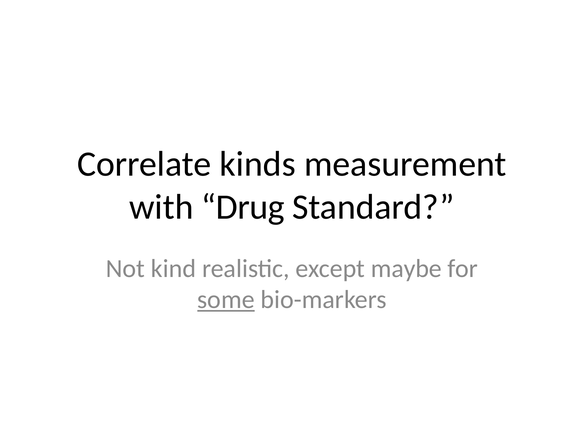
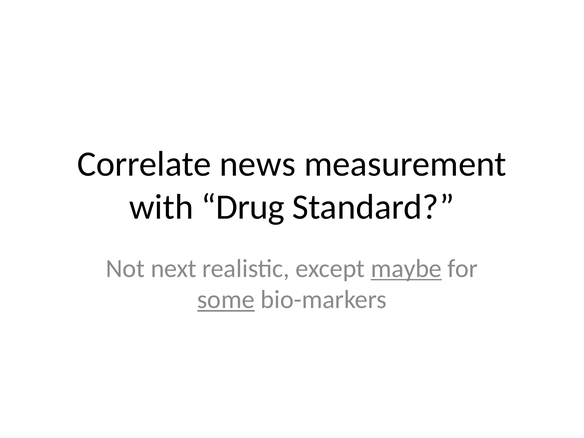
kinds: kinds -> news (258, 164)
kind: kind -> next (174, 269)
maybe underline: none -> present (406, 269)
